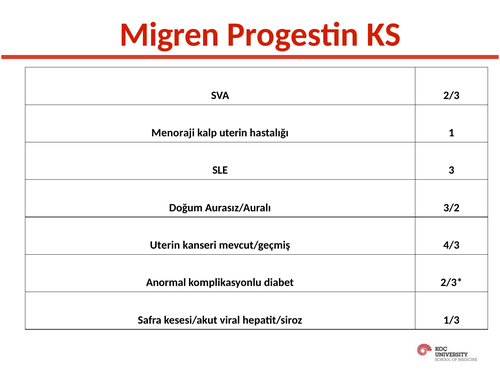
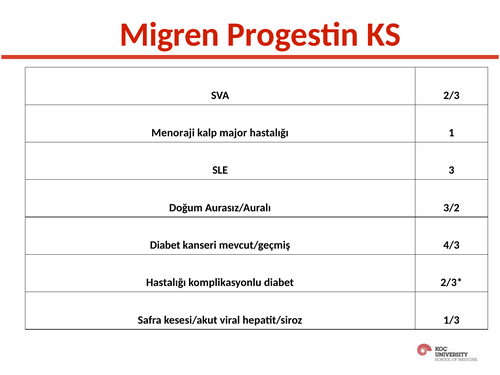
kalp uterin: uterin -> major (233, 133)
Uterin: Uterin -> Diabet (165, 245)
Anormal: Anormal -> Hastalığı (166, 283)
